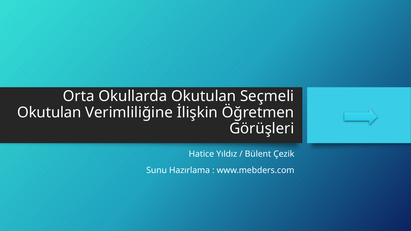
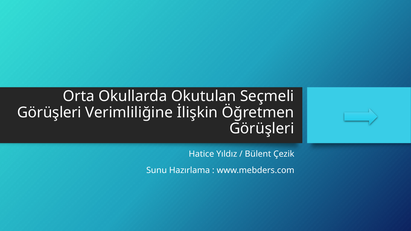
Okutulan: Okutulan -> Görüşleri (49, 113)
